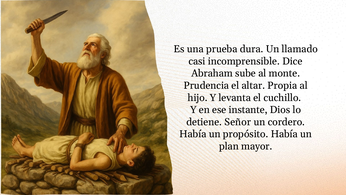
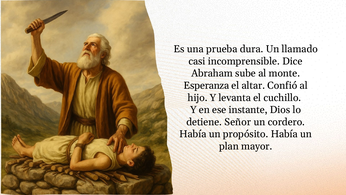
Prudencia: Prudencia -> Esperanza (206, 85)
Propia: Propia -> Confió (282, 85)
